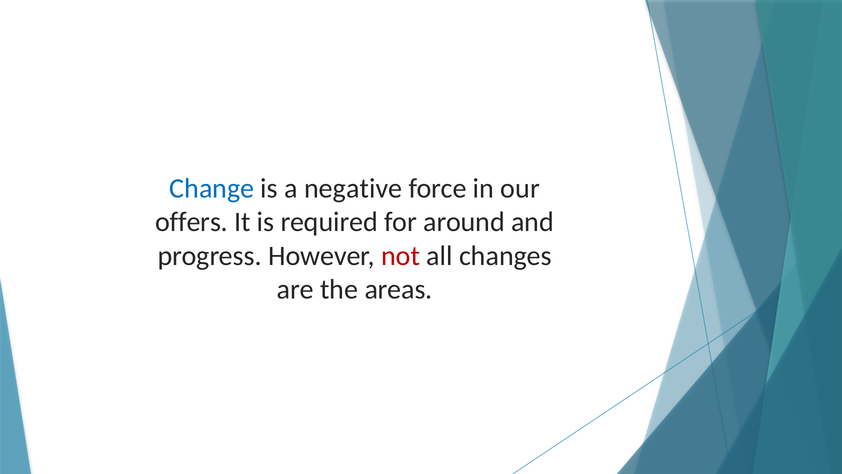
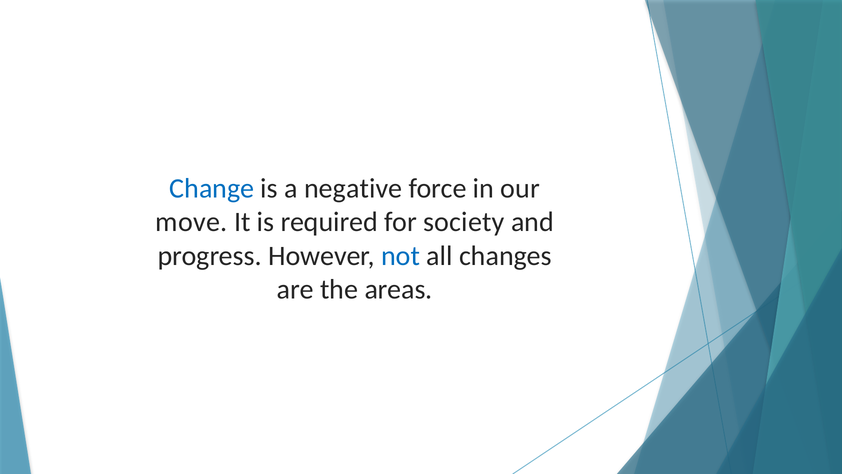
offers: offers -> move (191, 222)
around: around -> society (464, 222)
not colour: red -> blue (401, 256)
